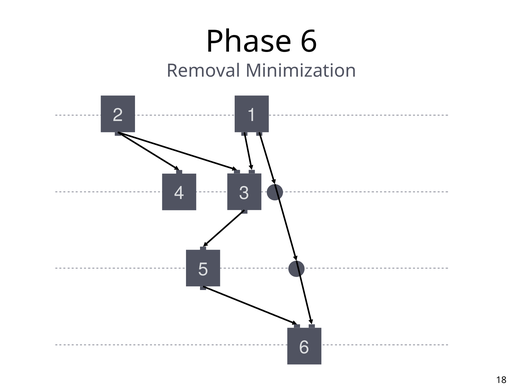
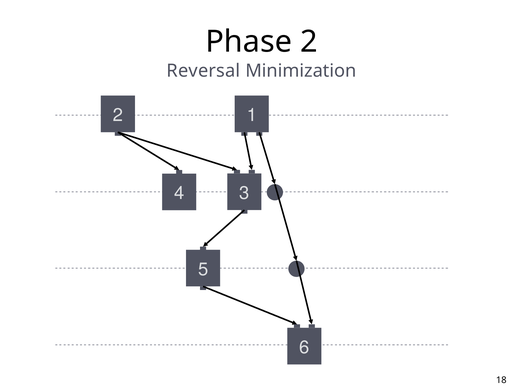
Phase 6: 6 -> 2 (309, 42)
Removal: Removal -> Reversal (203, 71)
